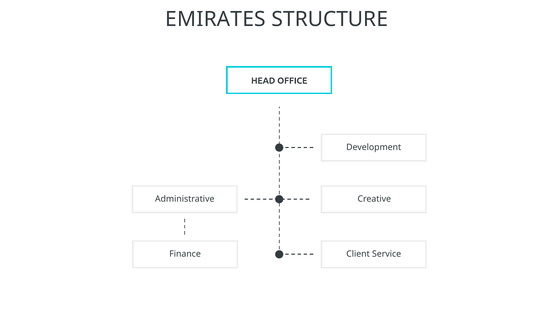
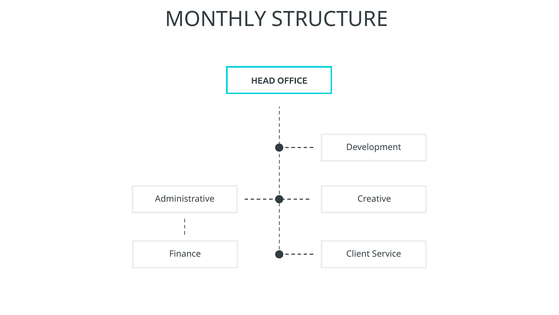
EMIRATES: EMIRATES -> MONTHLY (216, 19)
